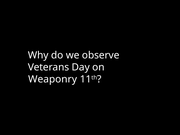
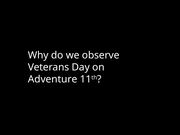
Weaponry: Weaponry -> Adventure (53, 79)
